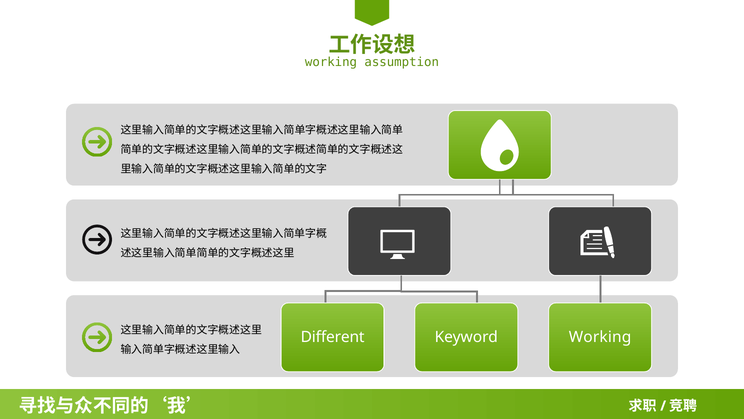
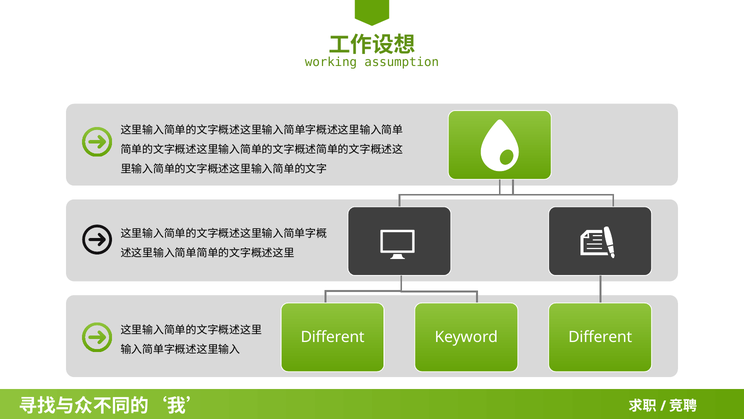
Keyword Working: Working -> Different (600, 337)
